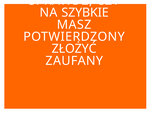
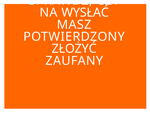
SZYBKIE: SZYBKIE -> WYSŁAĆ (85, 13)
